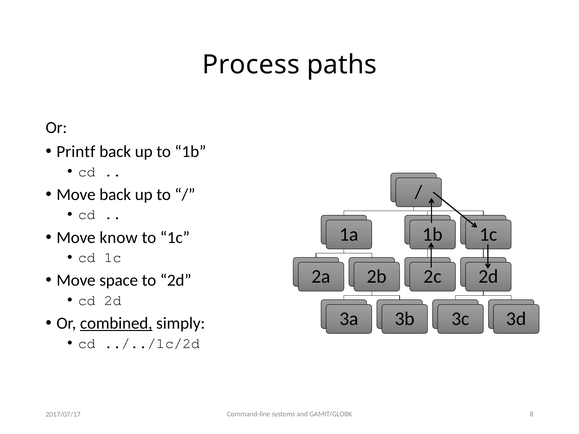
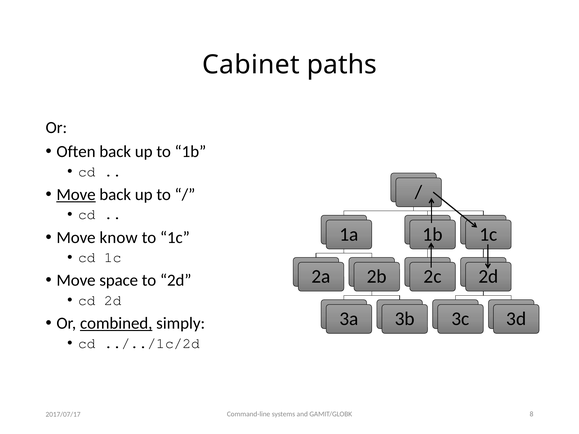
Process: Process -> Cabinet (251, 65)
Printf: Printf -> Often (76, 152)
Move underline: none -> present (76, 195)
